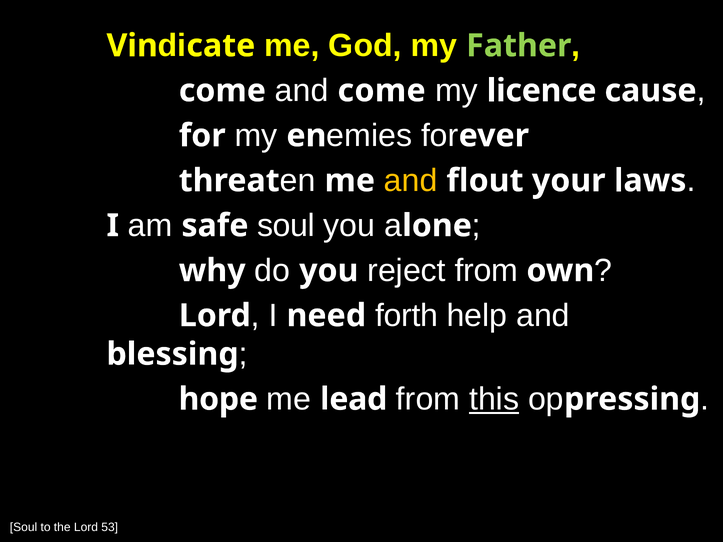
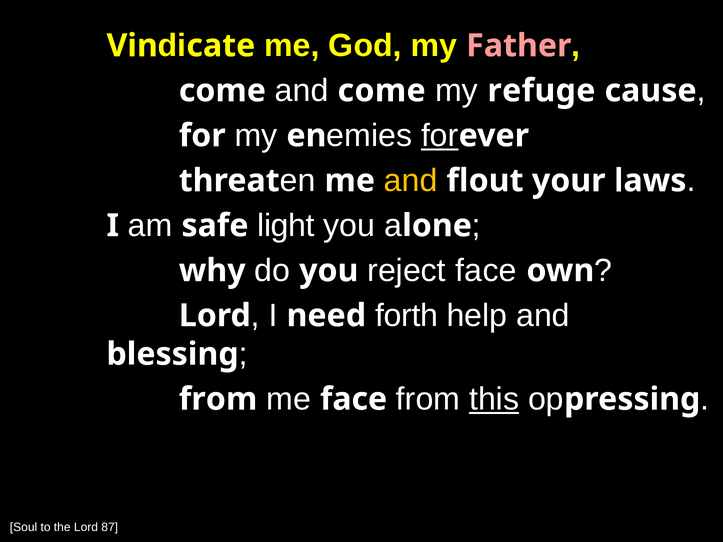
Father colour: light green -> pink (519, 46)
licence: licence -> refuge (541, 91)
for underline: none -> present (440, 136)
safe soul: soul -> light (286, 226)
reject from: from -> face (486, 271)
hope: hope -> from (218, 399)
me lead: lead -> face (354, 399)
53: 53 -> 87 (110, 527)
